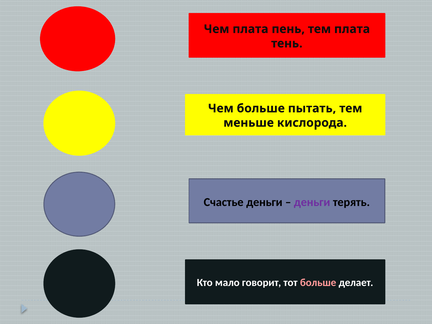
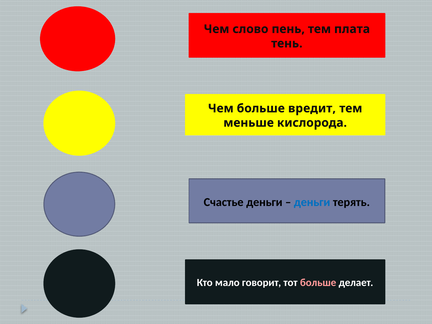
Чем плата: плата -> слово (250, 29)
пытать: пытать -> вредит (312, 108)
деньги colour: purple -> blue (312, 202)
